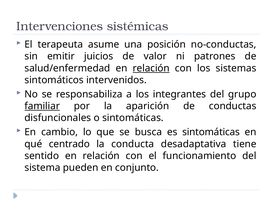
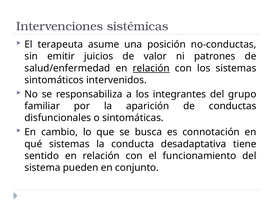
familiar underline: present -> none (42, 106)
es sintomáticas: sintomáticas -> connotación (211, 132)
qué centrado: centrado -> sistemas (69, 144)
